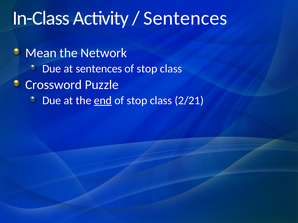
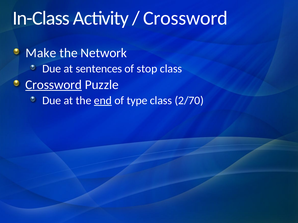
Sentences: Sentences -> Crossword (185, 18)
Mean: Mean -> Make (41, 53)
Crossword underline: none -> present (54, 85)
stop: stop -> type (137, 101)
2/21: 2/21 -> 2/70 (189, 101)
